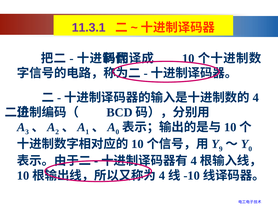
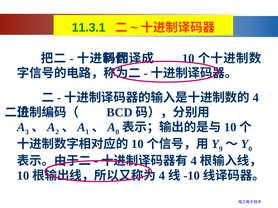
11.3.1 colour: purple -> green (89, 28)
